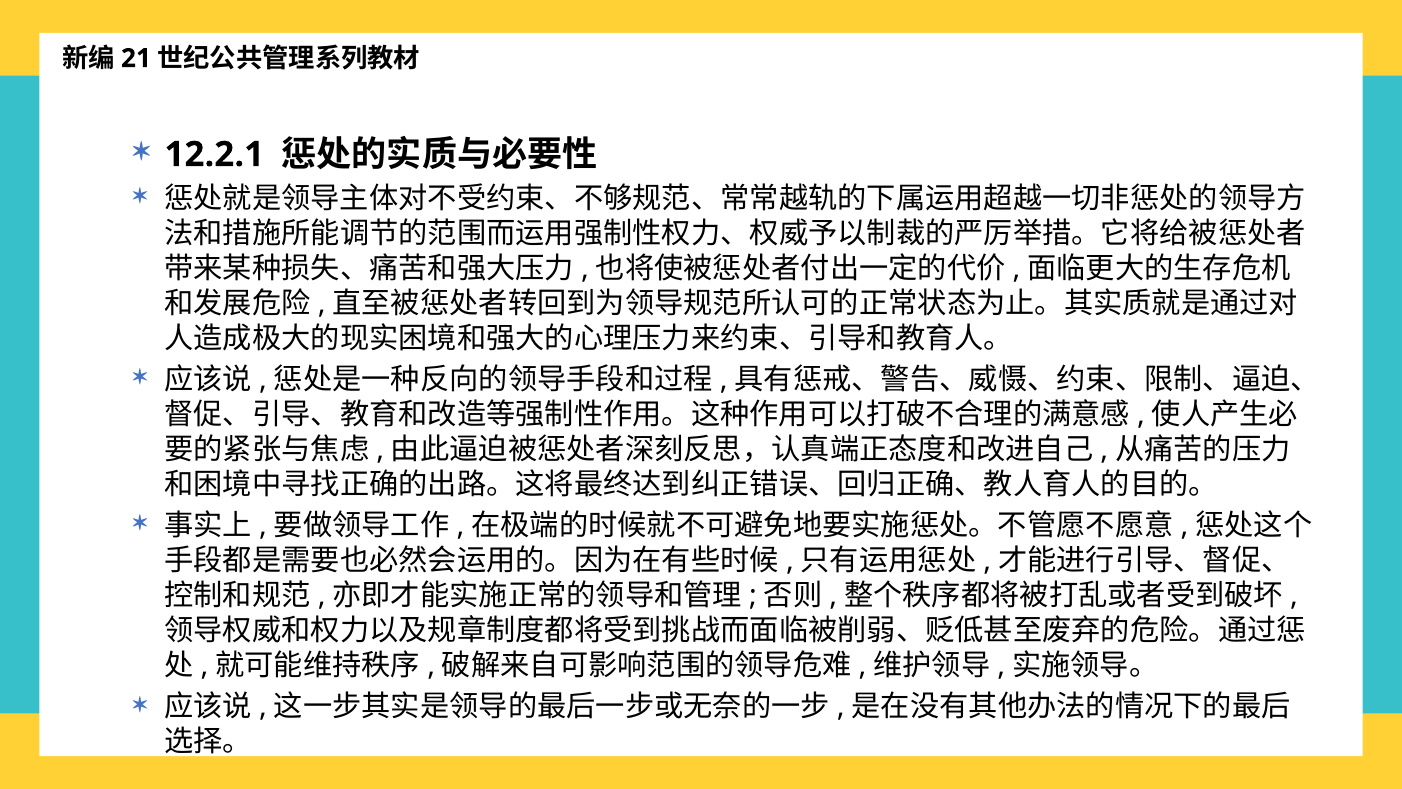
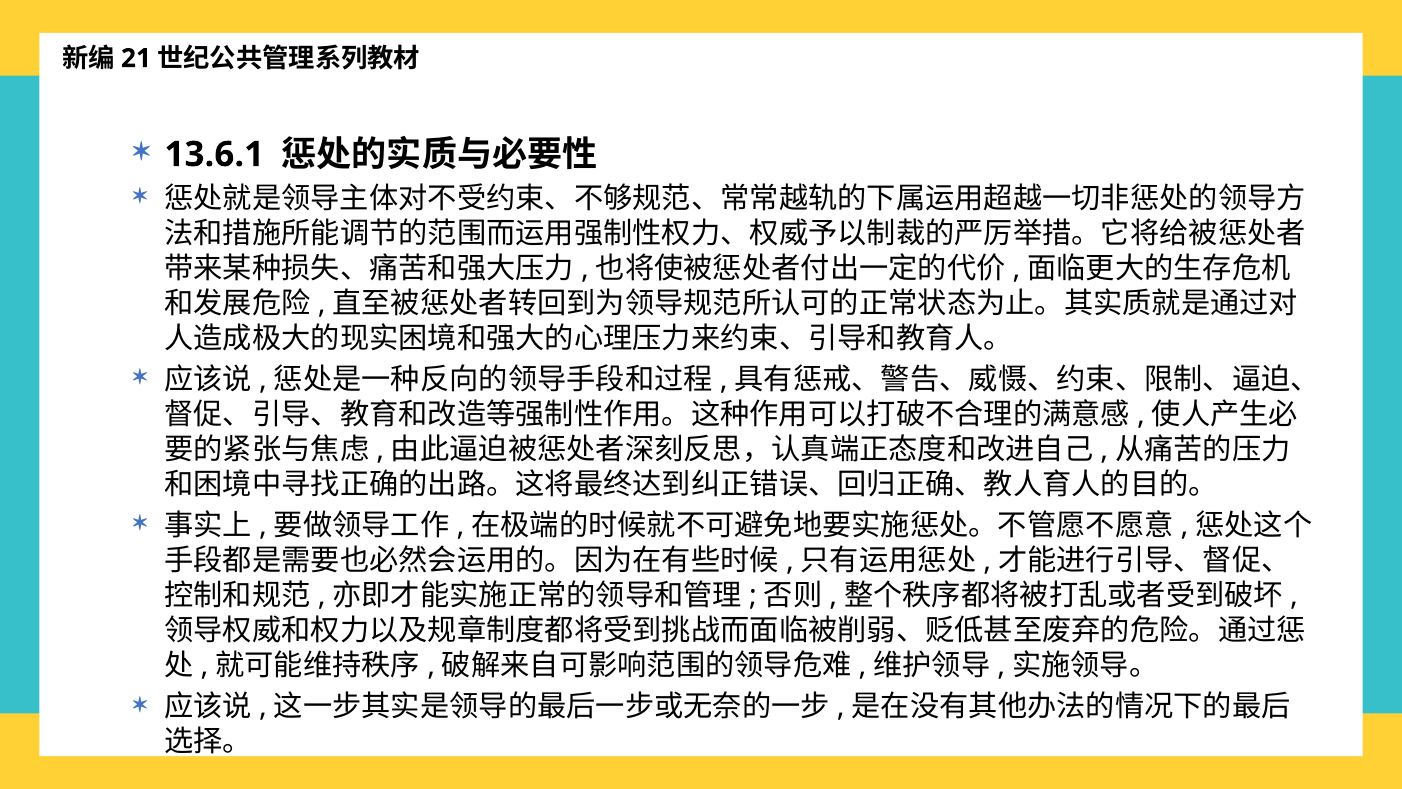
12.2.1: 12.2.1 -> 13.6.1 (214, 154)
